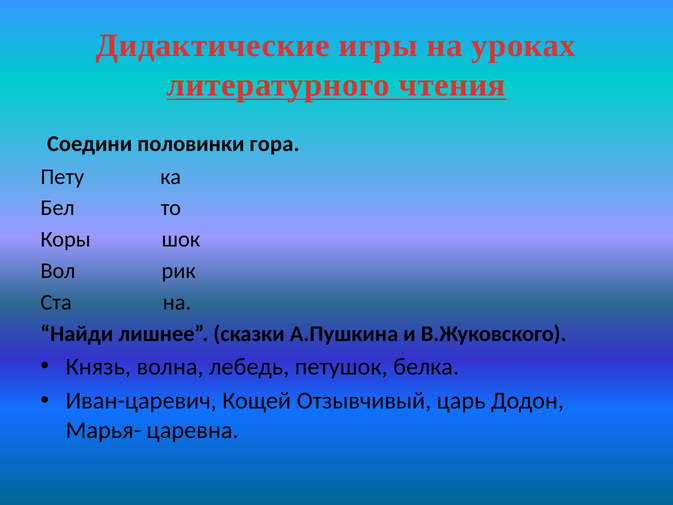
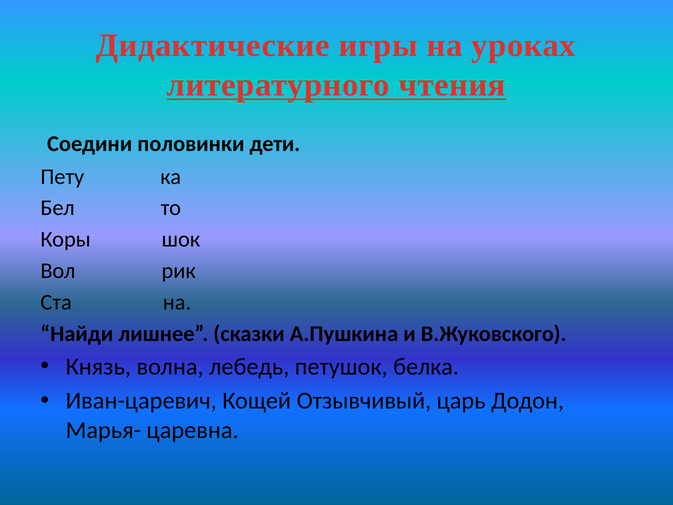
гора: гора -> дети (275, 144)
